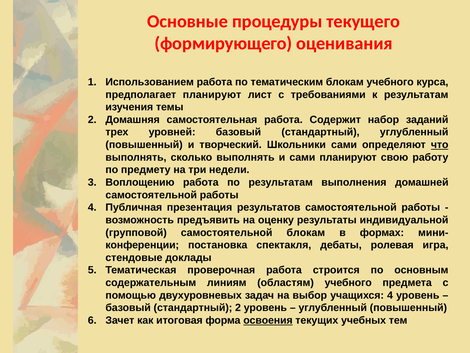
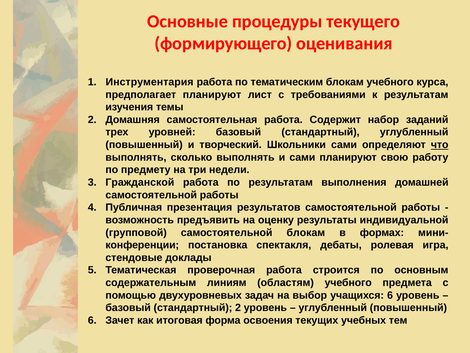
Использованием: Использованием -> Инструментария (150, 82)
Воплощению: Воплощению -> Гражданской (140, 182)
учащихся 4: 4 -> 6 (390, 295)
освоения underline: present -> none (268, 320)
